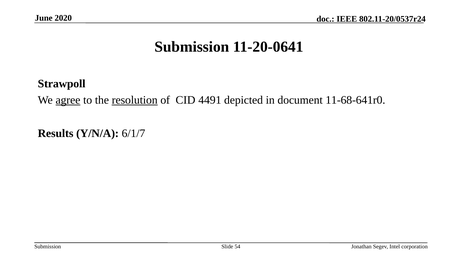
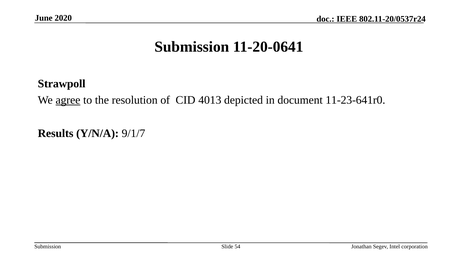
resolution underline: present -> none (135, 100)
4491: 4491 -> 4013 (210, 100)
11-68-641r0: 11-68-641r0 -> 11-23-641r0 (355, 100)
6/1/7: 6/1/7 -> 9/1/7 (134, 134)
